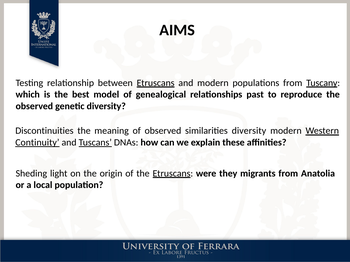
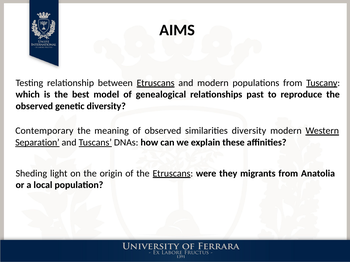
Discontinuities: Discontinuities -> Contemporary (44, 131)
Continuity: Continuity -> Separation (37, 143)
